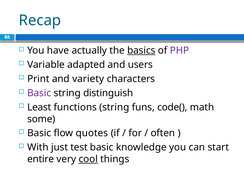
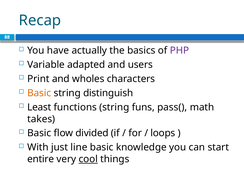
basics underline: present -> none (141, 51)
variety: variety -> wholes (88, 79)
Basic colour: purple -> orange (39, 93)
code(: code( -> pass( (172, 107)
some: some -> takes (41, 119)
quotes: quotes -> divided (92, 133)
often: often -> loops (163, 133)
test: test -> line (79, 147)
